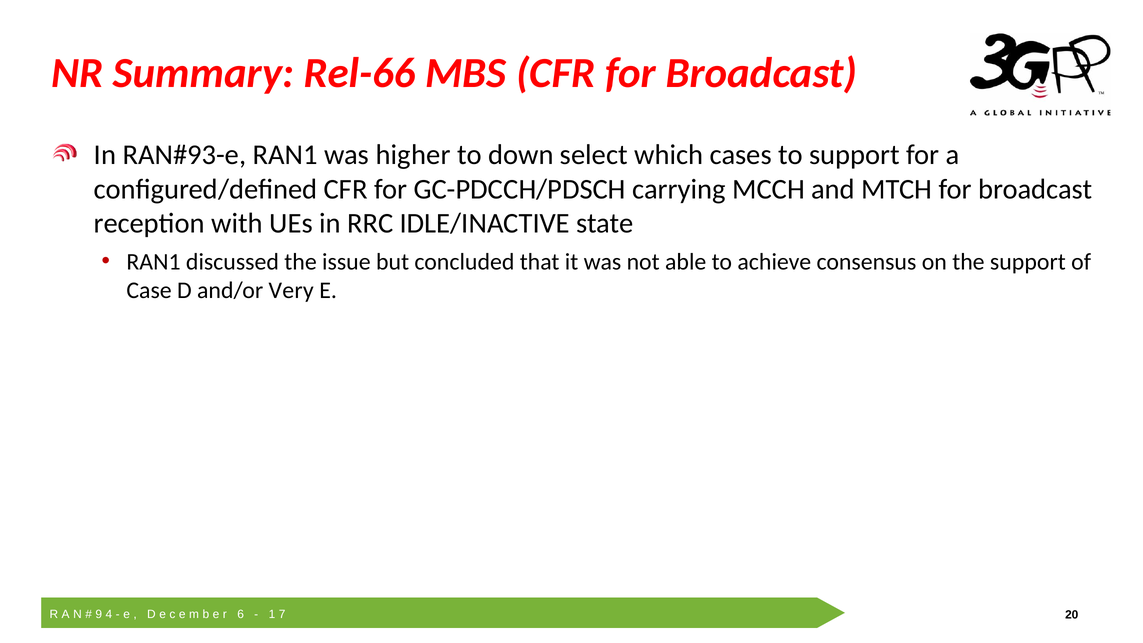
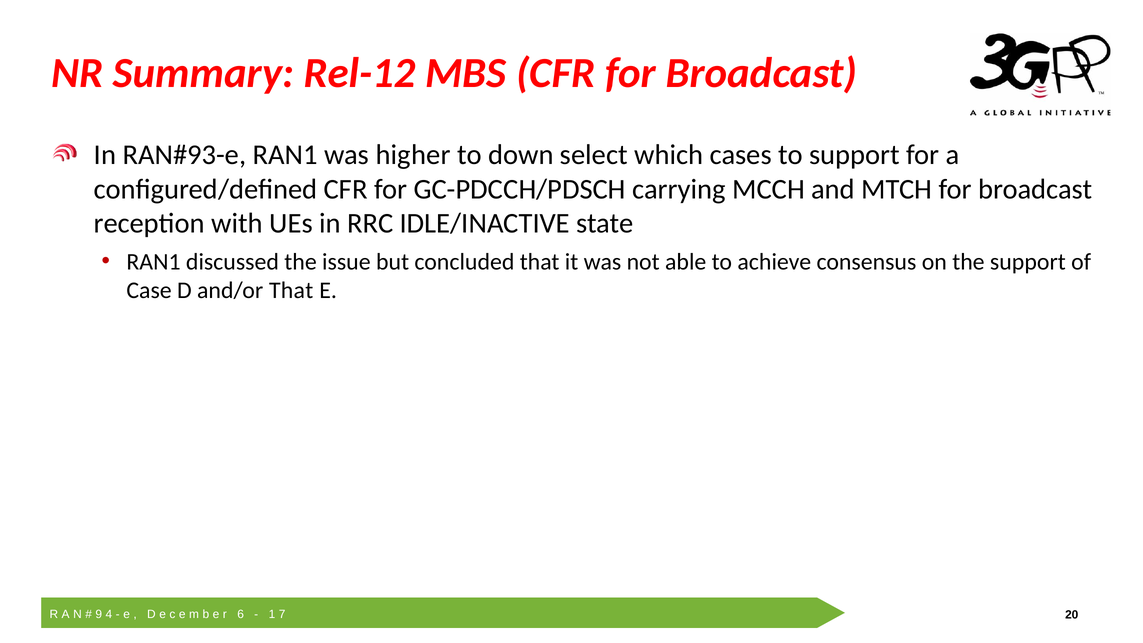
Rel-66: Rel-66 -> Rel-12 (360, 73)
and/or Very: Very -> That (291, 290)
